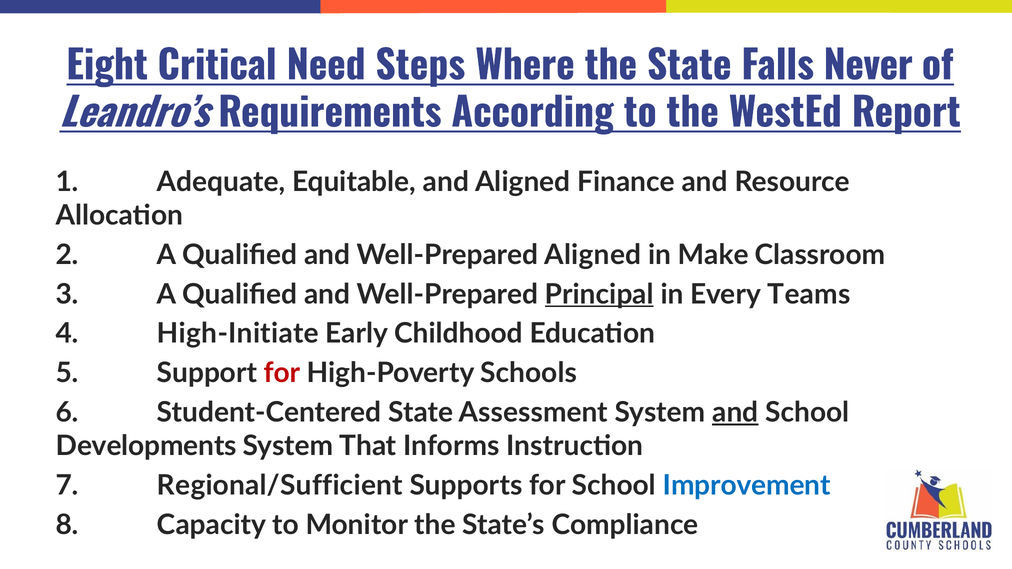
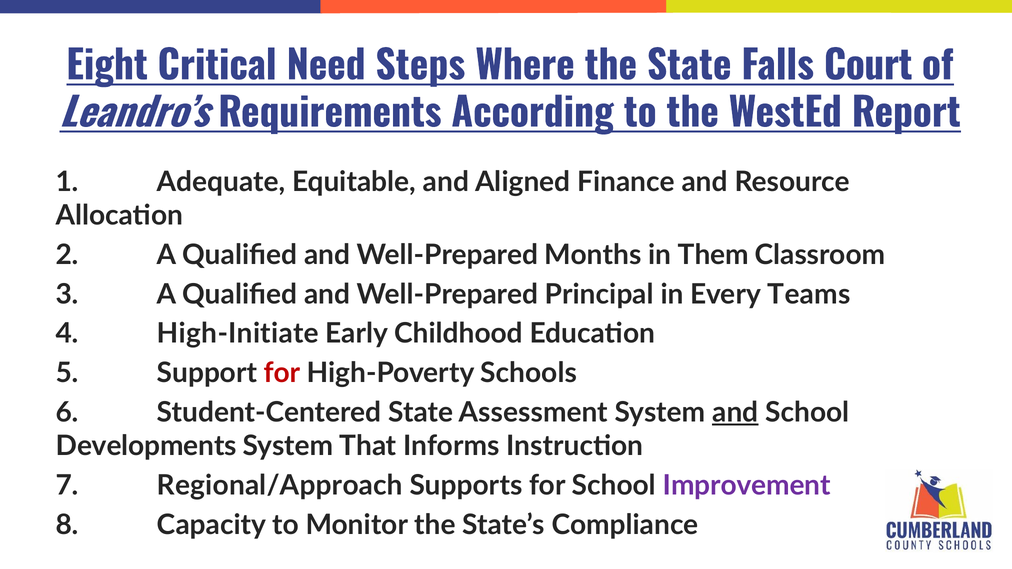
Never: Never -> Court (868, 66)
Well-Prepared Aligned: Aligned -> Months (593, 255)
Make: Make -> Them (713, 255)
Principal underline: present -> none (599, 294)
Regional/Sufficient: Regional/Sufficient -> Regional/Approach (280, 486)
Improvement colour: blue -> purple (747, 486)
